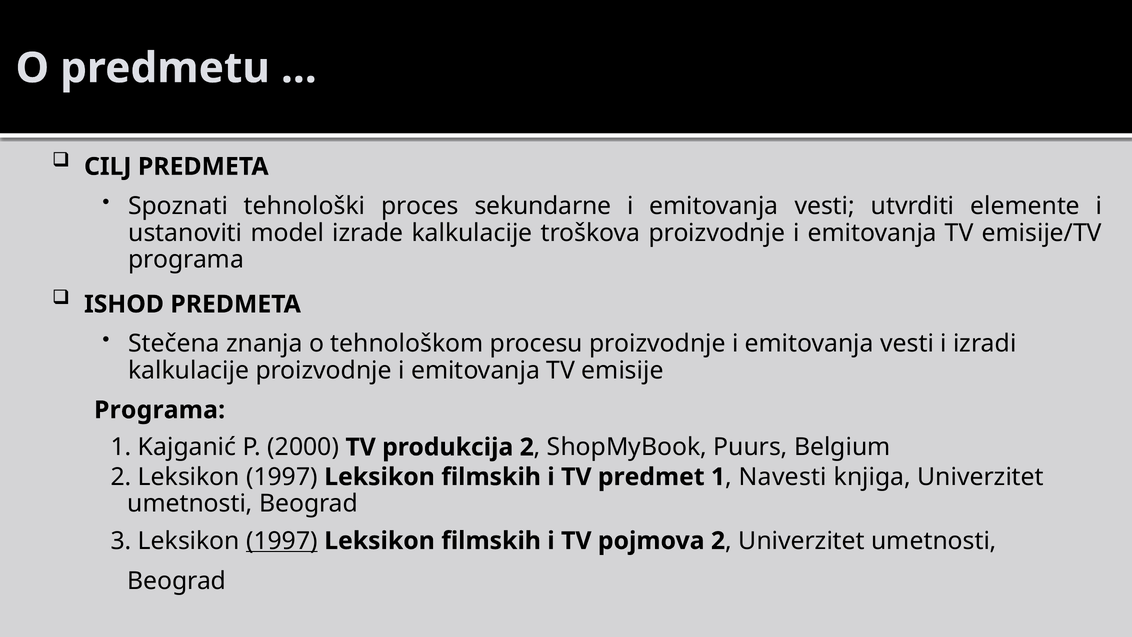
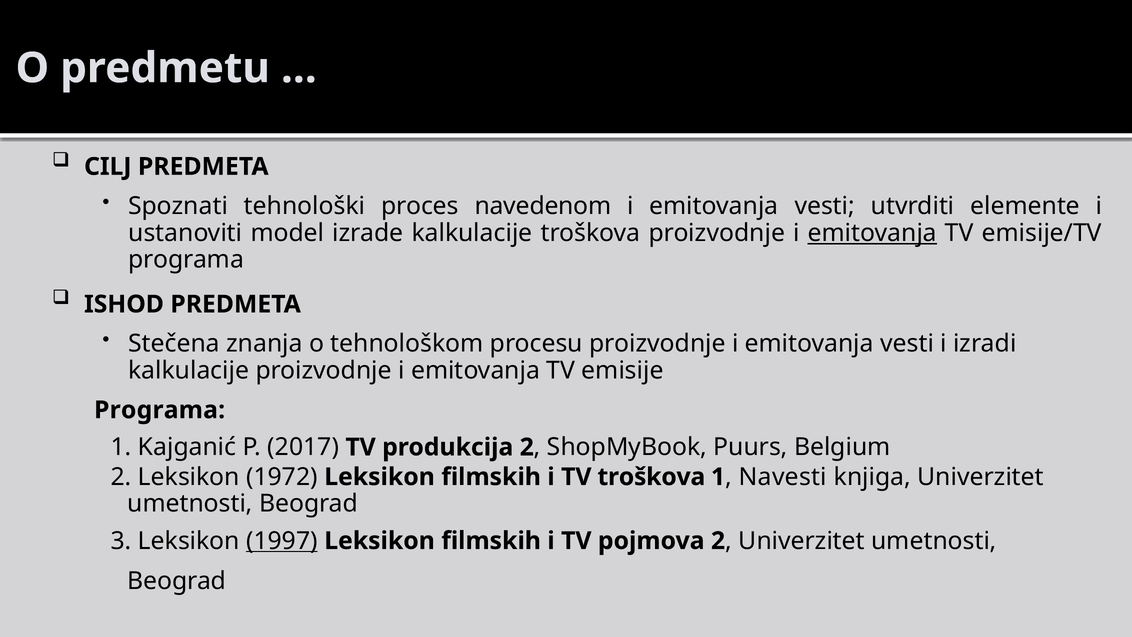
sekundarne: sekundarne -> navedenom (543, 206)
emitovanja underline: none -> present (872, 233)
2000: 2000 -> 2017 (303, 447)
2 Leksikon 1997: 1997 -> 1972 (282, 477)
TV predmet: predmet -> troškova (651, 477)
